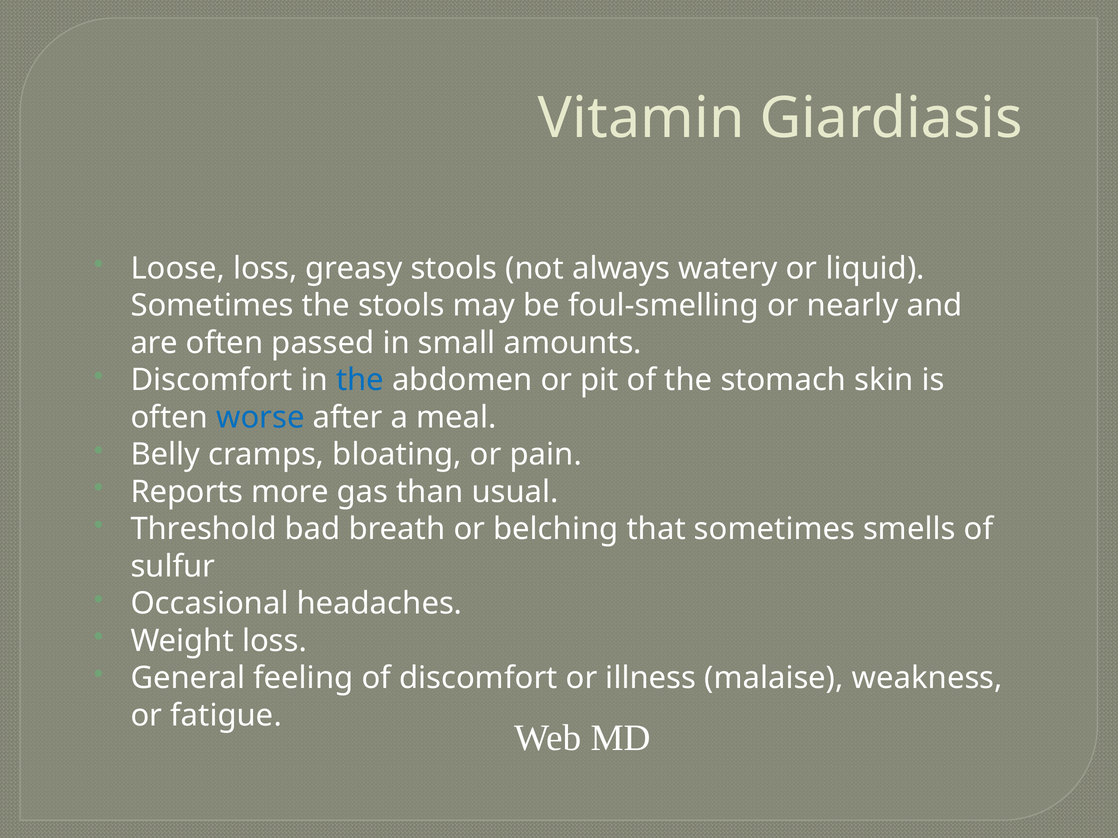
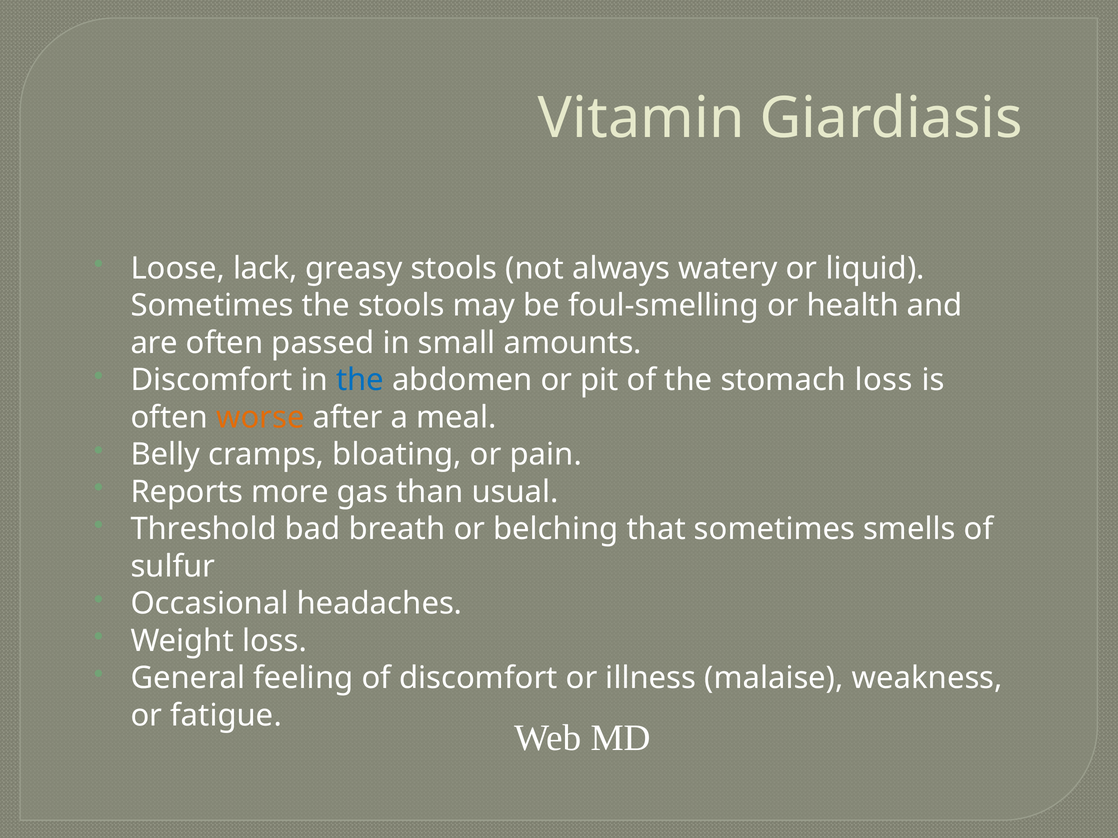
Loose loss: loss -> lack (265, 269)
nearly: nearly -> health (853, 306)
stomach skin: skin -> loss (884, 380)
worse colour: blue -> orange (260, 418)
